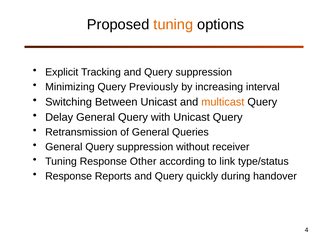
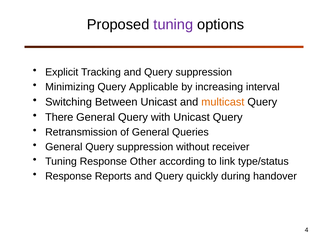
tuning colour: orange -> purple (173, 25)
Previously: Previously -> Applicable (154, 87)
Delay: Delay -> There (59, 117)
